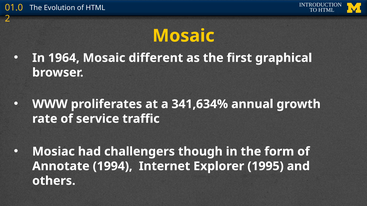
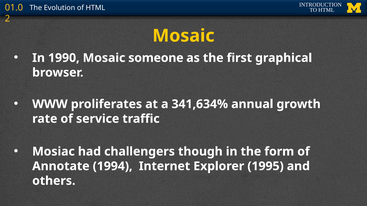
1964: 1964 -> 1990 (64, 58)
different: different -> someone (156, 58)
